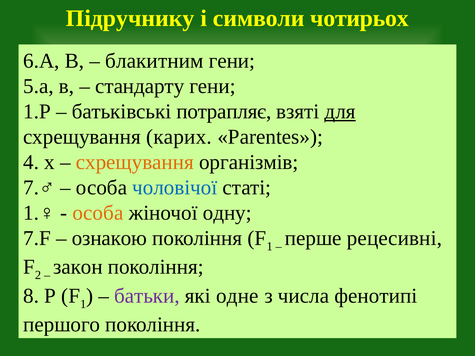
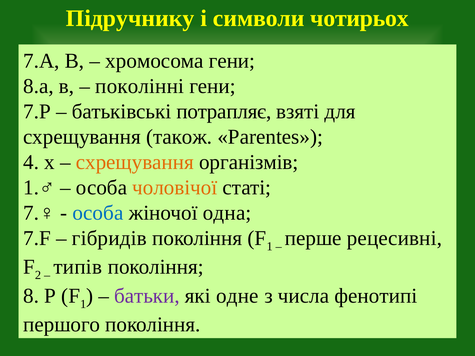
6.А: 6.А -> 7.А (41, 61)
блакитним: блакитним -> хромосома (154, 61)
5.а: 5.а -> 8.а (38, 86)
стандарту: стандарту -> поколінні (140, 86)
1.Р: 1.Р -> 7.Р (37, 112)
для underline: present -> none (340, 112)
карих: карих -> також (179, 137)
7.♂: 7.♂ -> 1.♂ (39, 188)
чоловічої colour: blue -> orange (175, 188)
1.♀: 1.♀ -> 7.♀ (39, 213)
особа colour: orange -> blue (98, 213)
одну: одну -> одна (227, 213)
ознакою: ознакою -> гібридів (109, 238)
закон: закон -> типів (78, 267)
